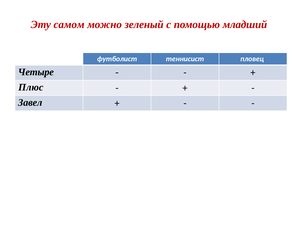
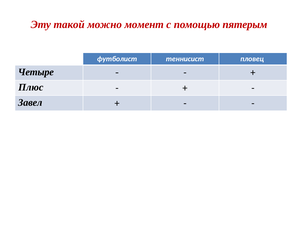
самом: самом -> такой (69, 25)
зеленый: зеленый -> момент (144, 25)
младший: младший -> пятерым (245, 25)
